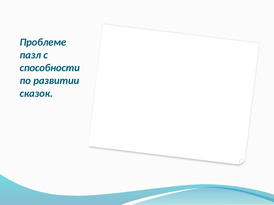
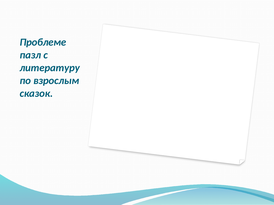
способности: способности -> литературу (50, 68)
развитии: развитии -> взрослым (56, 81)
